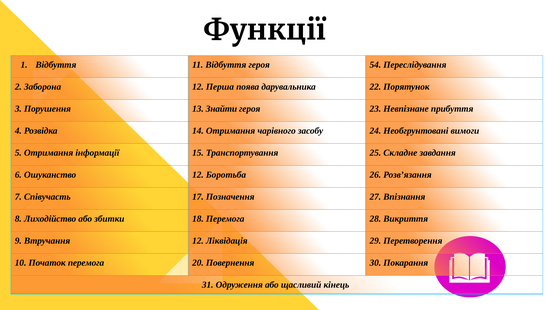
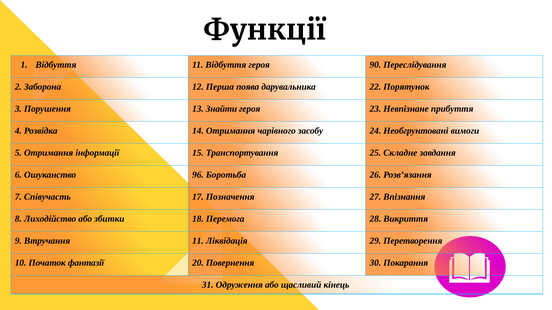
54: 54 -> 90 (375, 65)
Ошуканство 12: 12 -> 96 (198, 175)
Втручання 12: 12 -> 11 (198, 241)
Початок перемога: перемога -> фантазії (86, 263)
